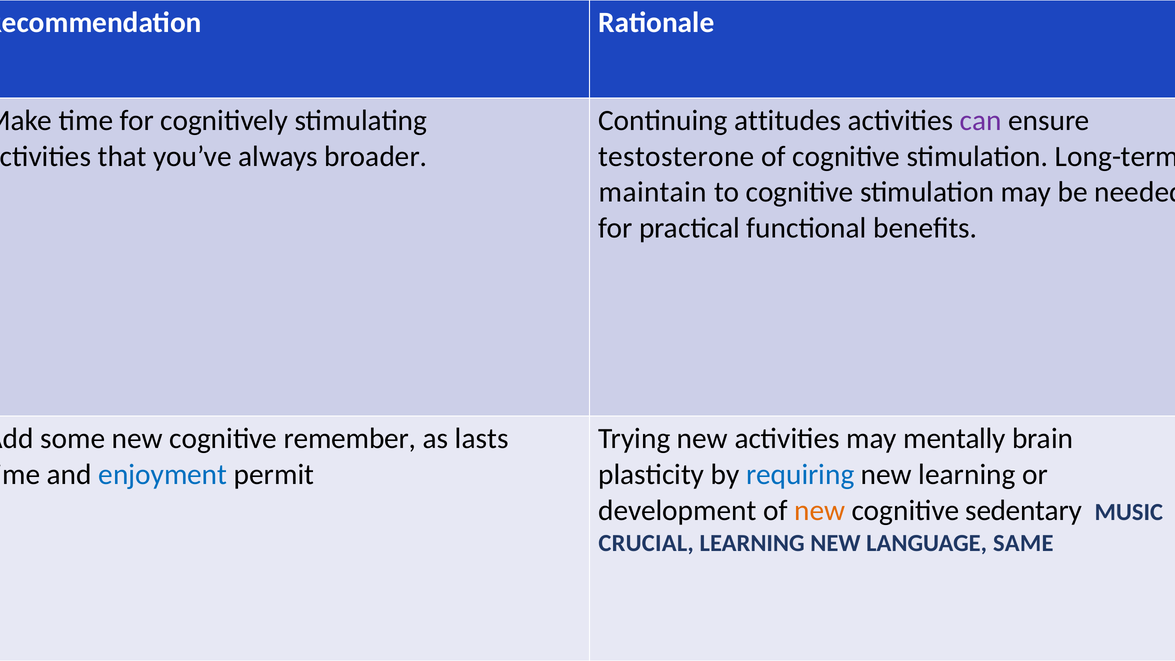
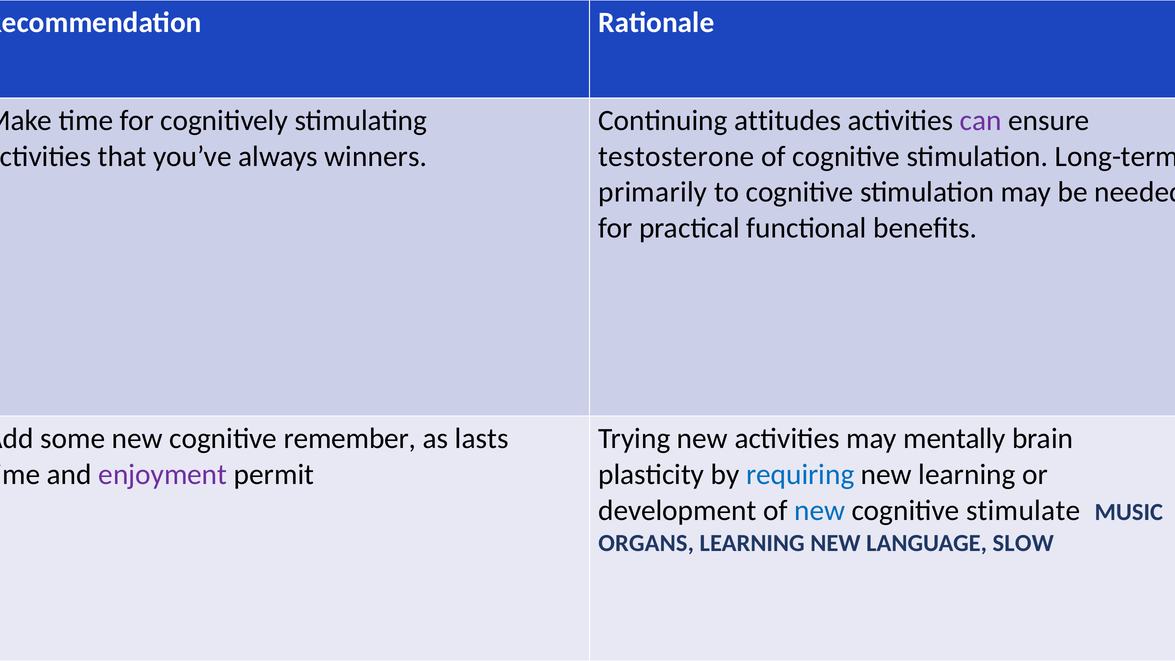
broader: broader -> winners (376, 156)
maintain: maintain -> primarily (653, 192)
enjoyment colour: blue -> purple (163, 475)
new colour: orange -> blue (820, 510)
sedentary: sedentary -> stimulate (1023, 510)
CRUCIAL: CRUCIAL -> ORGANS (646, 543)
SAME: SAME -> SLOW (1023, 543)
